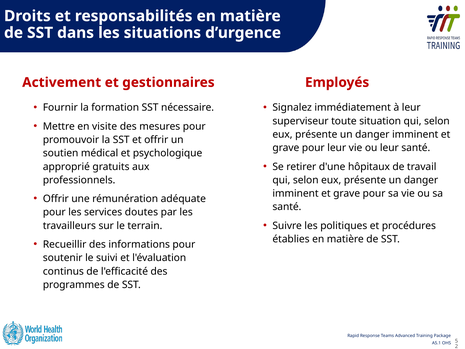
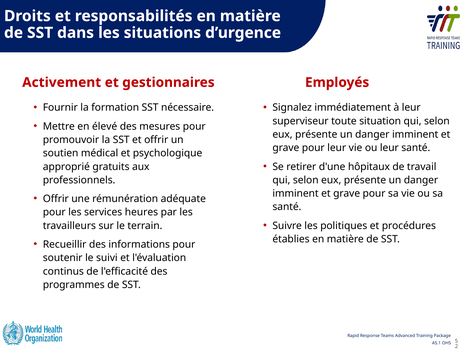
visite: visite -> élevé (105, 126)
doutes: doutes -> heures (141, 212)
